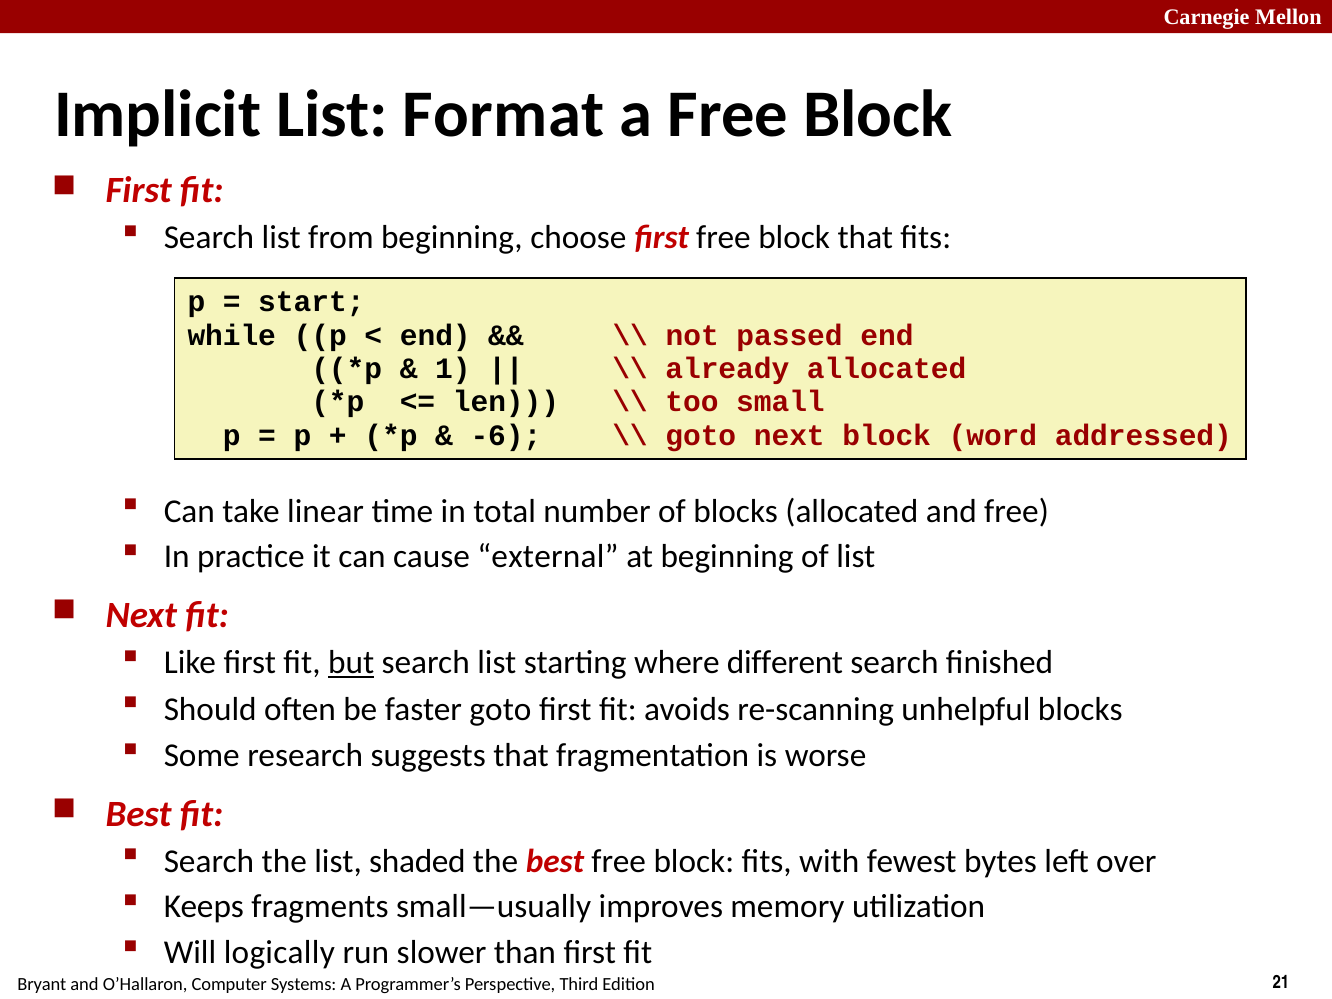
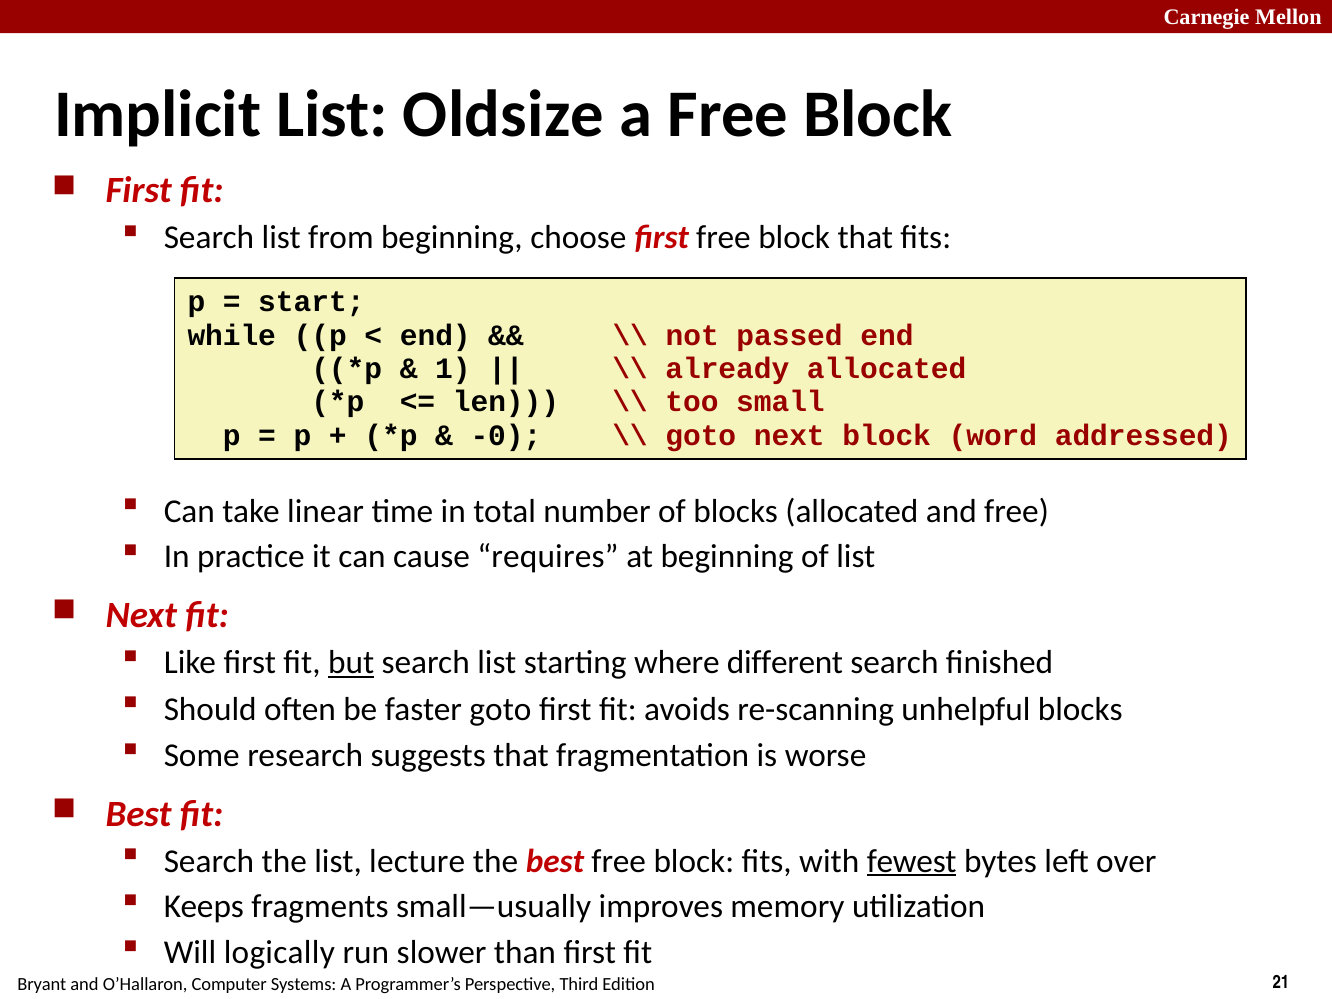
Format: Format -> Oldsize (504, 115)
-6: -6 -> -0 (506, 436)
external: external -> requires (548, 557)
shaded: shaded -> lecture (417, 861)
fewest underline: none -> present (912, 861)
